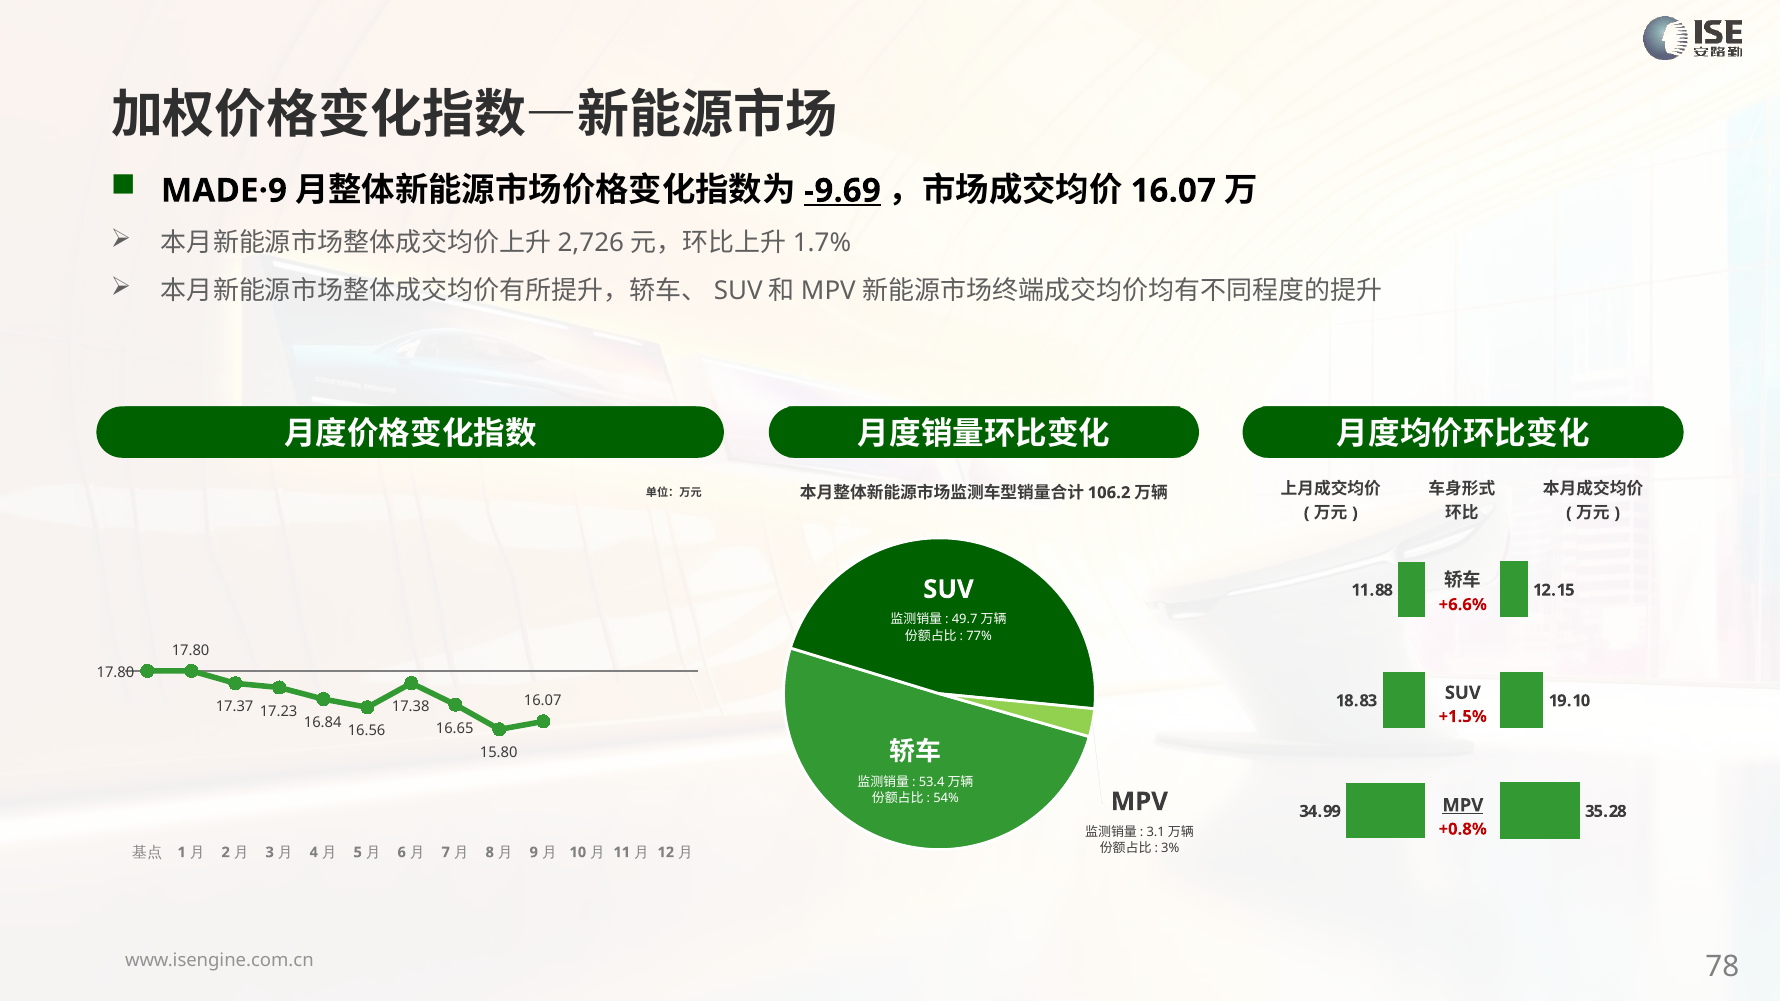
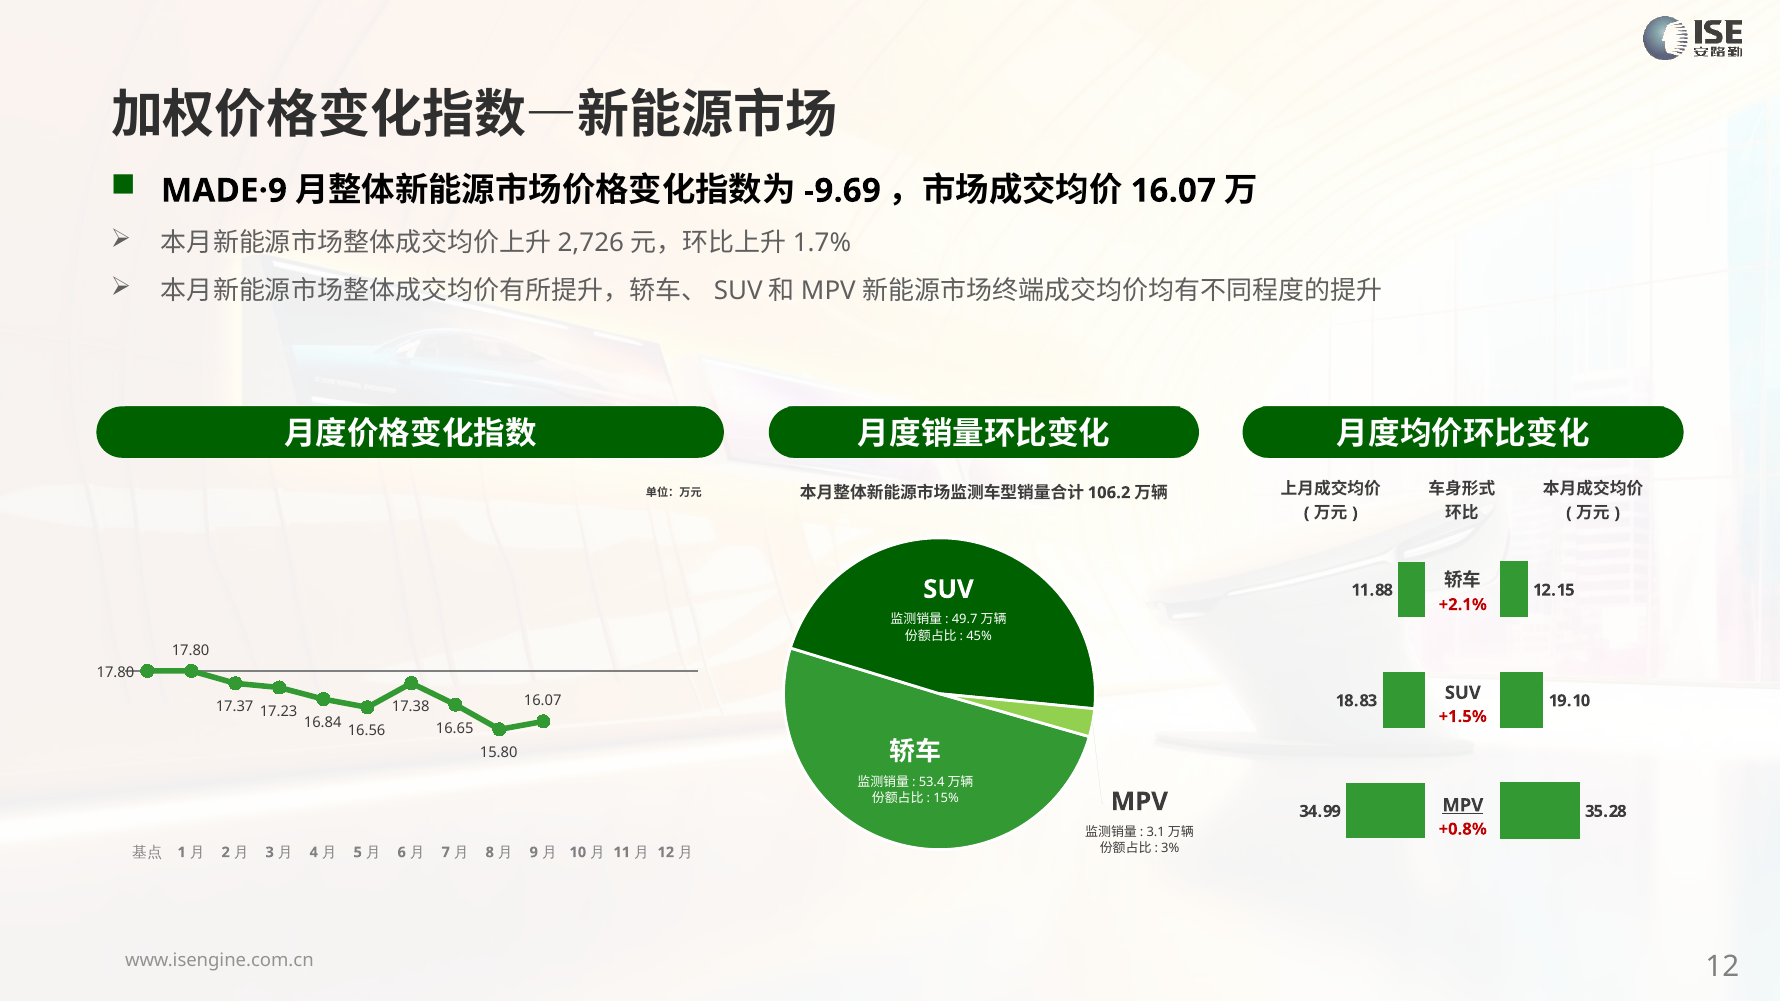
-9.69 underline: present -> none (842, 191)
+6.6%: +6.6% -> +2.1% (1463, 605)
77%: 77% -> 45% (979, 636)
54%: 54% -> 15% (946, 799)
78: 78 -> 12 (1722, 967)
